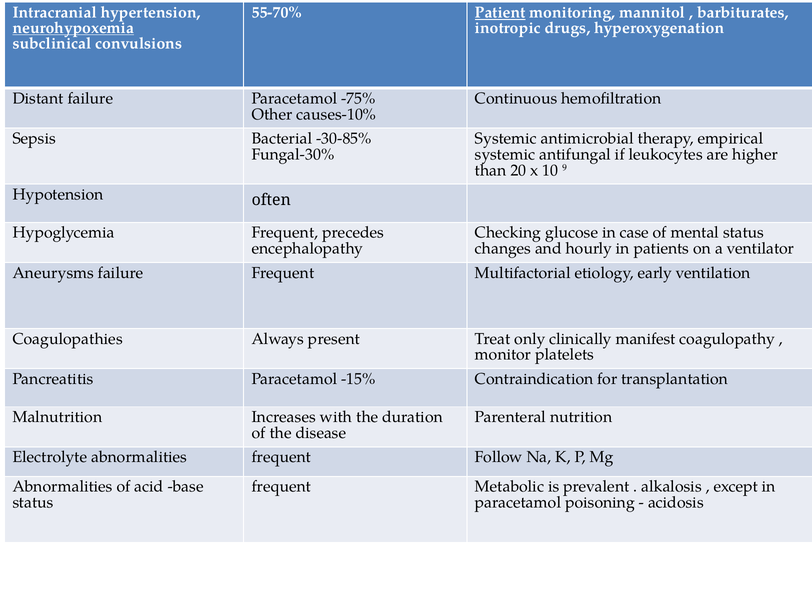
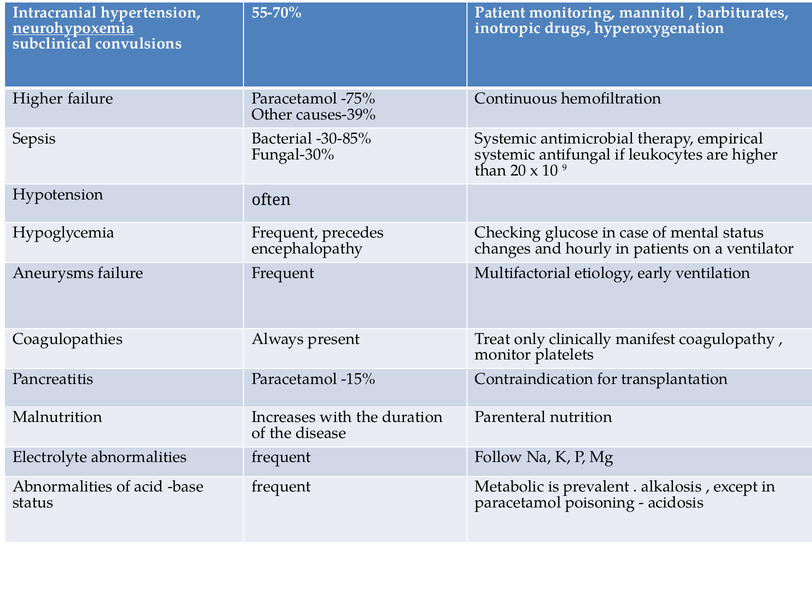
Patient underline: present -> none (500, 12)
Distant: Distant -> Higher (38, 98)
causes-10%: causes-10% -> causes-39% (336, 114)
